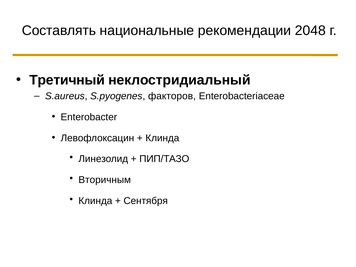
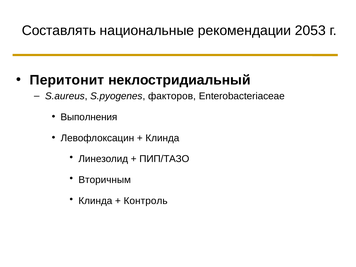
2048: 2048 -> 2053 (310, 31)
Третичный: Третичный -> Перитонит (67, 80)
Enterobacter: Enterobacter -> Выполнения (89, 117)
Сентября: Сентября -> Контроль (146, 201)
